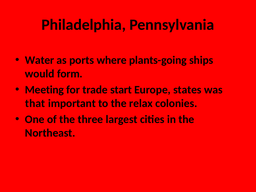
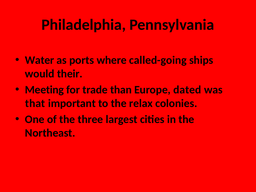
plants-going: plants-going -> called-going (158, 60)
form: form -> their (70, 74)
start: start -> than (121, 90)
states: states -> dated (187, 90)
